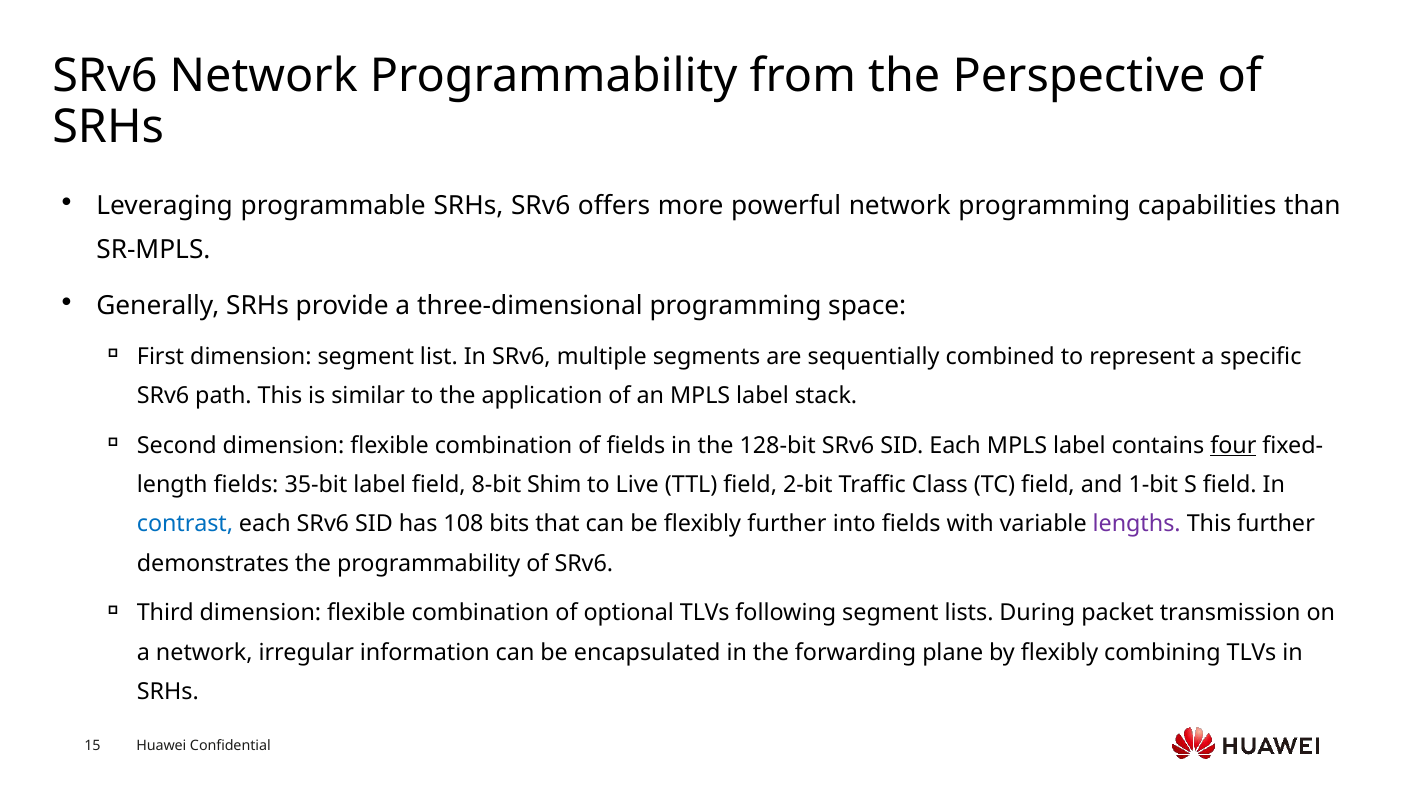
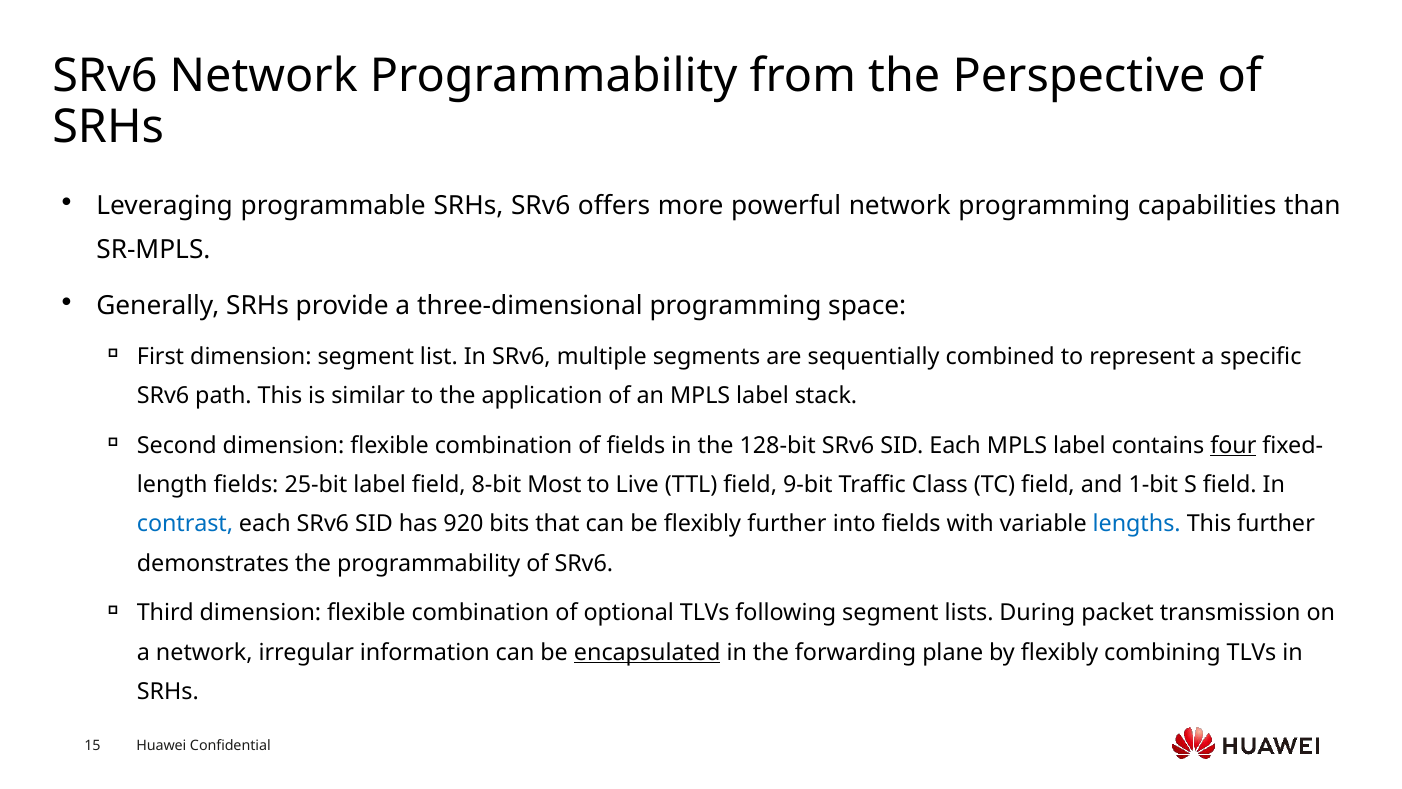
35-bit: 35-bit -> 25-bit (316, 485)
Shim: Shim -> Most (554, 485)
2-bit: 2-bit -> 9-bit (808, 485)
108: 108 -> 920 (463, 524)
lengths colour: purple -> blue (1137, 524)
encapsulated underline: none -> present (647, 652)
